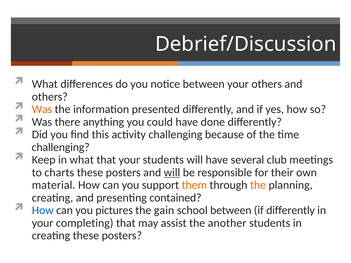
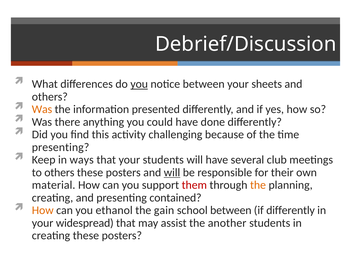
you underline: none -> present (139, 84)
your others: others -> sheets (267, 84)
challenging: challenging -> presenting (61, 147)
in what: what -> ways (82, 160)
to charts: charts -> others (59, 173)
them colour: orange -> red (194, 185)
How colour: blue -> orange (43, 211)
pictures: pictures -> ethanol (114, 211)
completing: completing -> widespread (85, 223)
